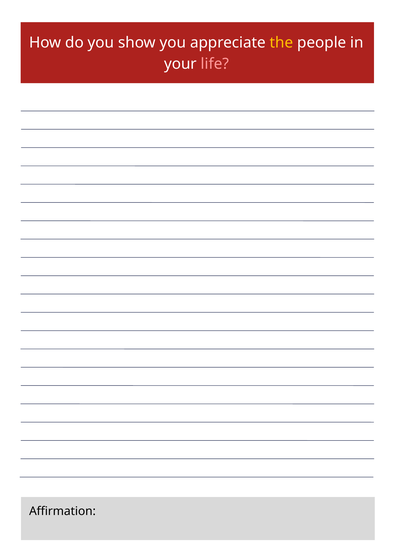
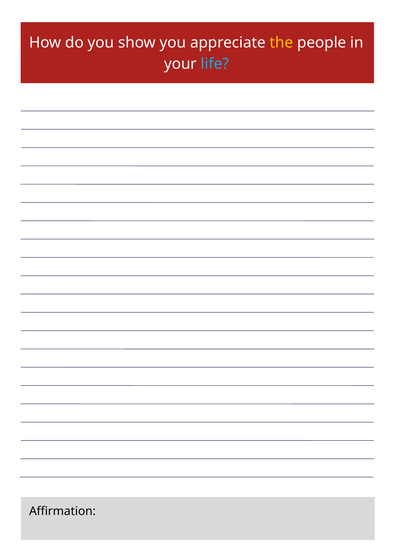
life colour: pink -> light blue (215, 64)
